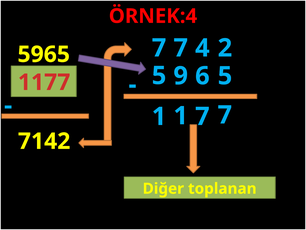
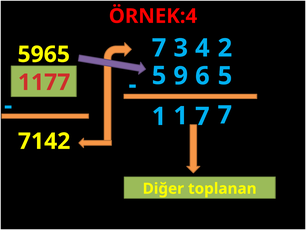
7: 7 -> 3 (181, 48)
